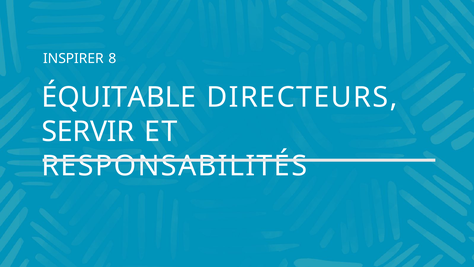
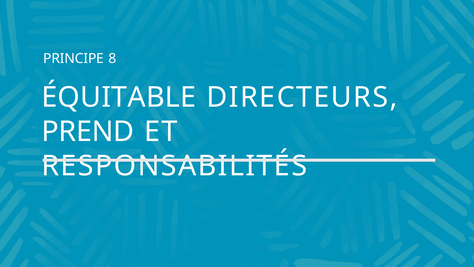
INSPIRER: INSPIRER -> PRINCIPE (74, 59)
SERVIR: SERVIR -> PREND (88, 132)
